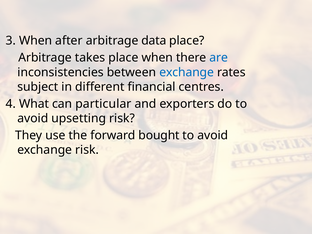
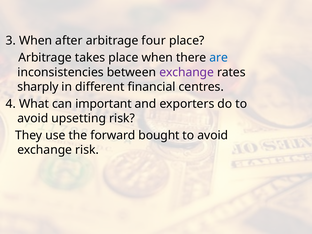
data: data -> four (154, 41)
exchange colour: blue -> purple (187, 72)
subject: subject -> sharply (38, 87)
particular: particular -> important (104, 104)
